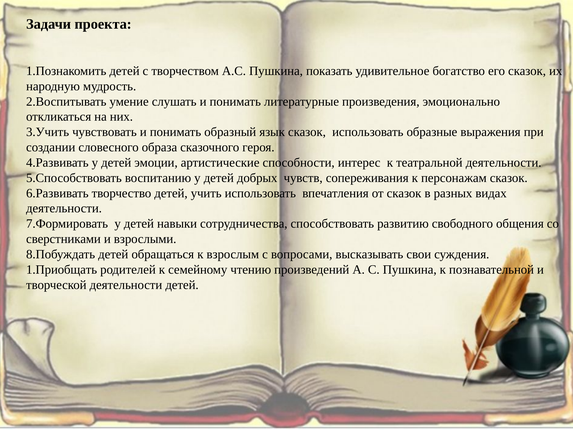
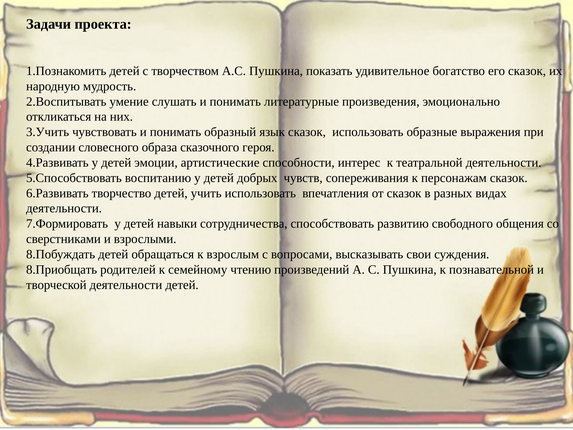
1.Приобщать: 1.Приобщать -> 8.Приобщать (62, 269)
